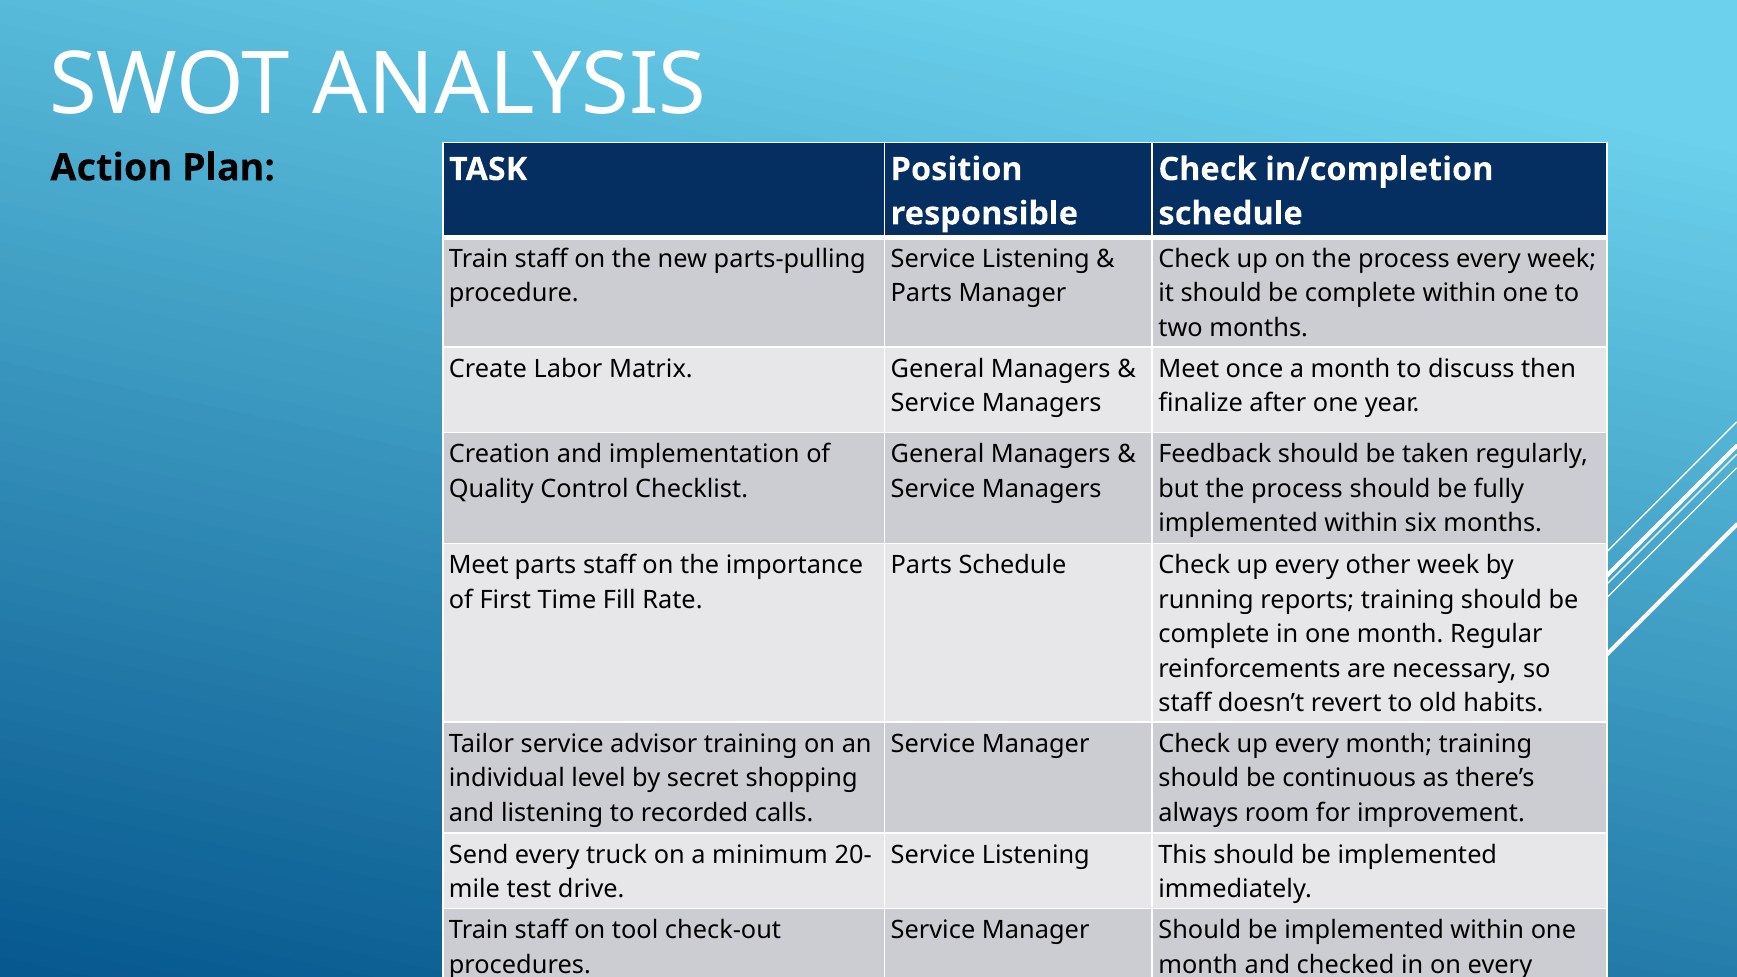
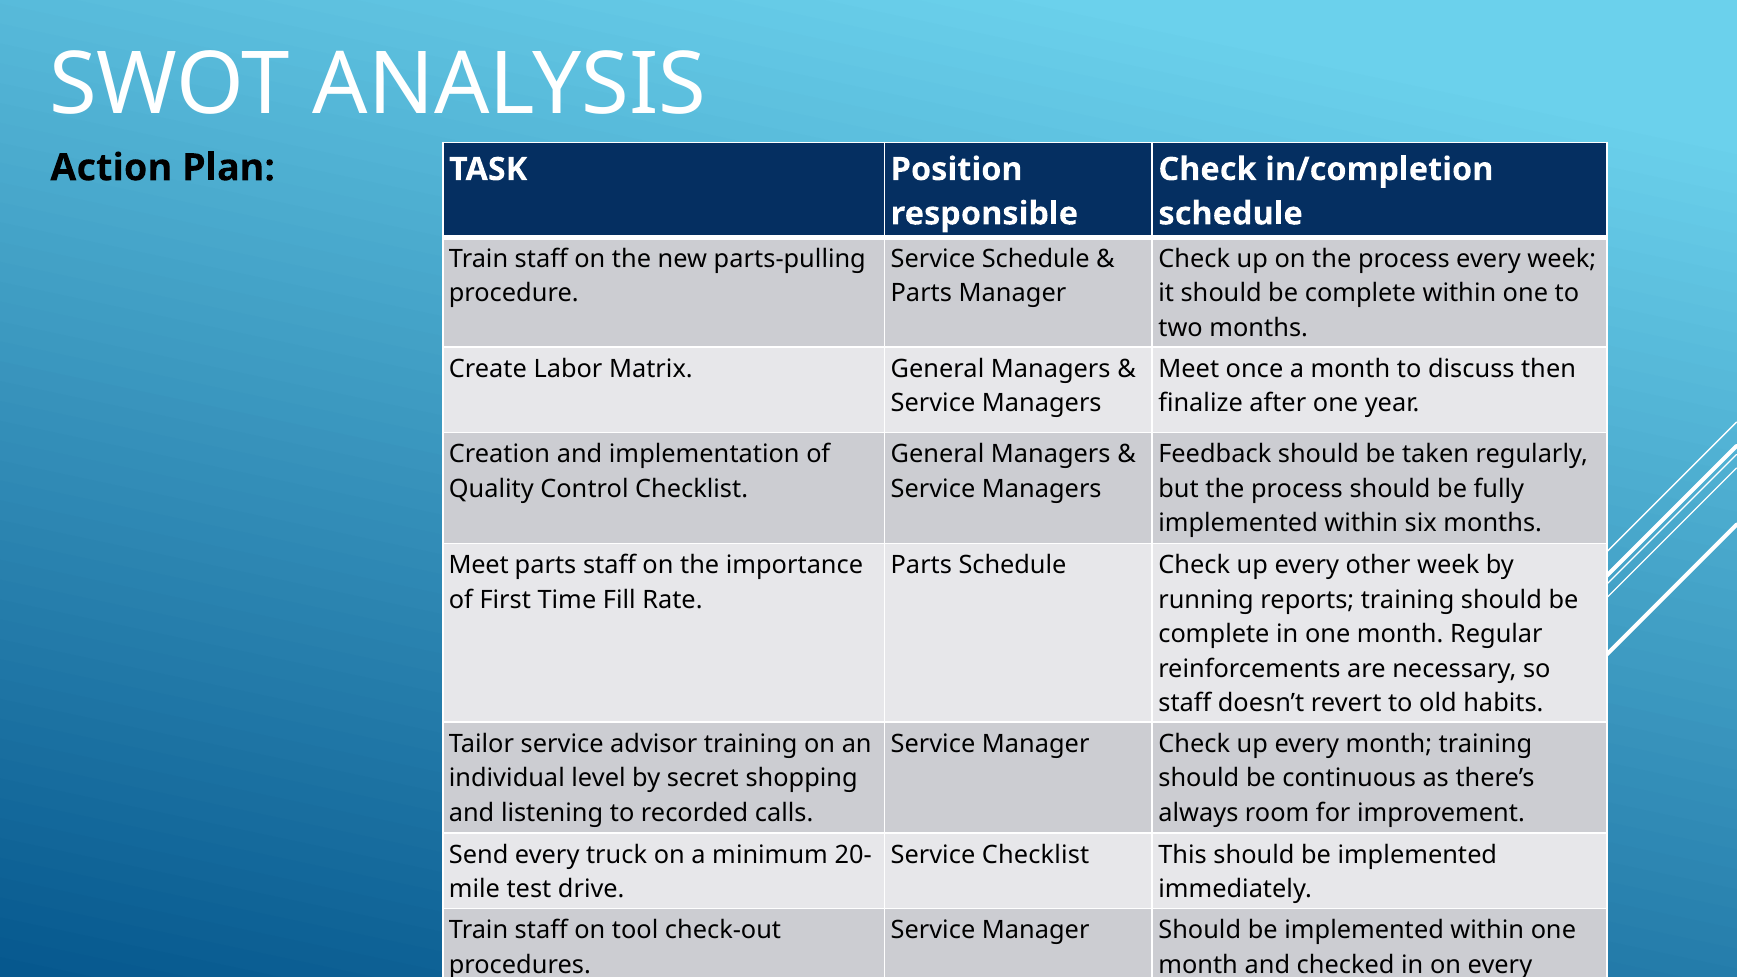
Listening: Listening -> Schedule (1036, 259)
Listening: Listening -> Checklist (1036, 855)
